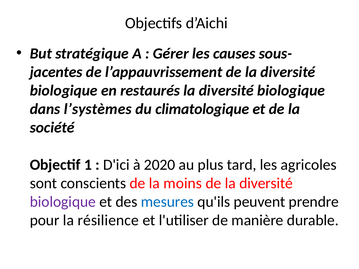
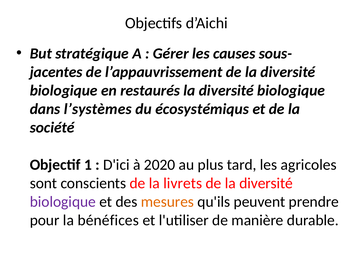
climatologique: climatologique -> écosystémiqus (202, 109)
moins: moins -> livrets (183, 183)
mesures colour: blue -> orange (167, 202)
résilience: résilience -> bénéfices (108, 221)
